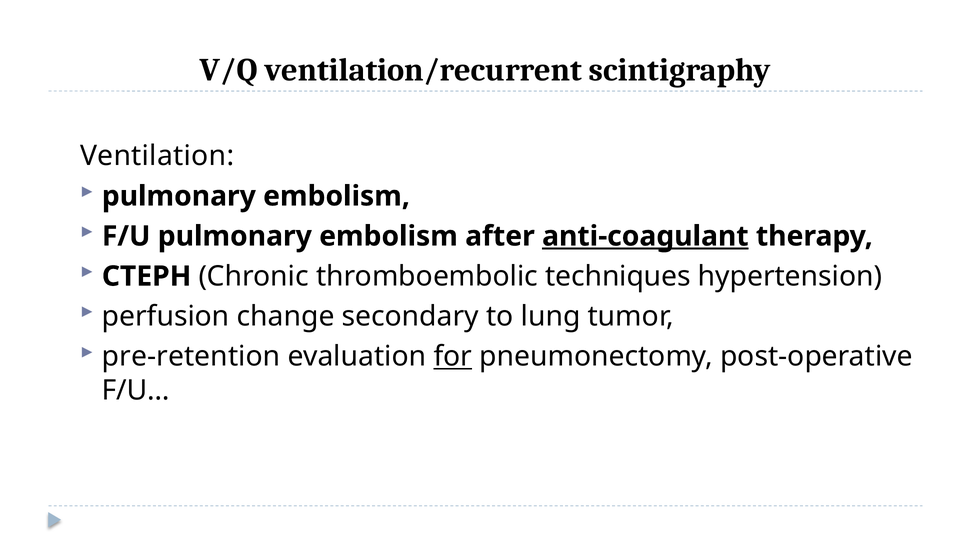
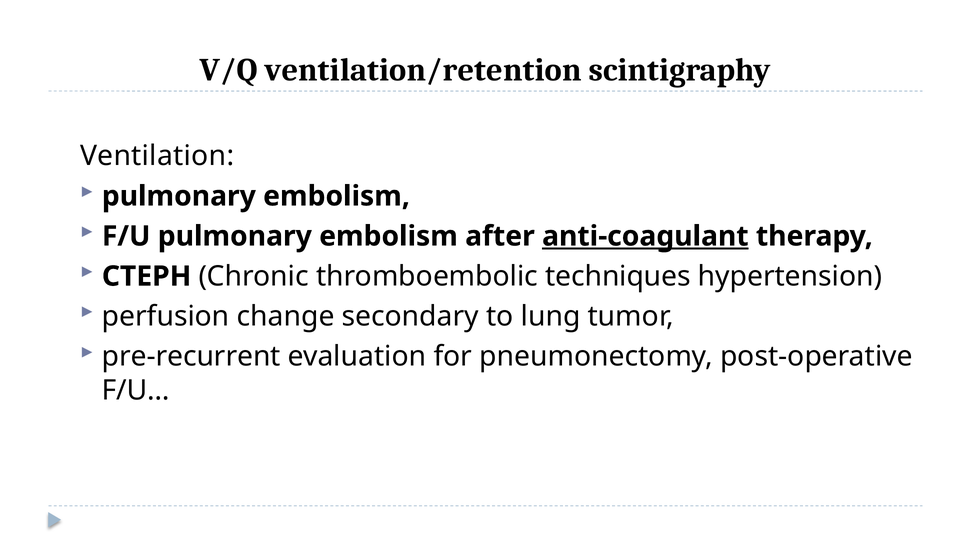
ventilation/recurrent: ventilation/recurrent -> ventilation/retention (423, 70)
pre-retention: pre-retention -> pre-recurrent (191, 357)
for underline: present -> none (453, 357)
